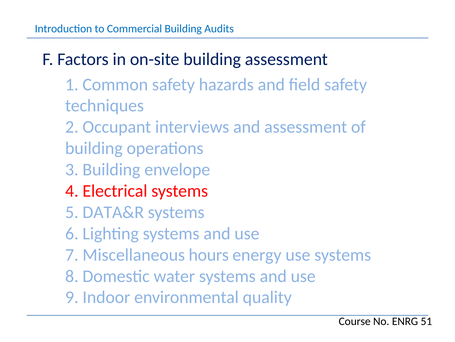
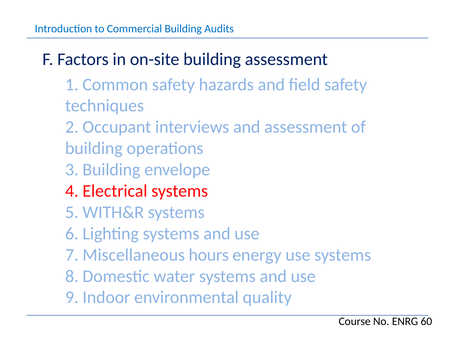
DATA&R: DATA&R -> WITH&R (113, 212)
51: 51 -> 60 (426, 321)
